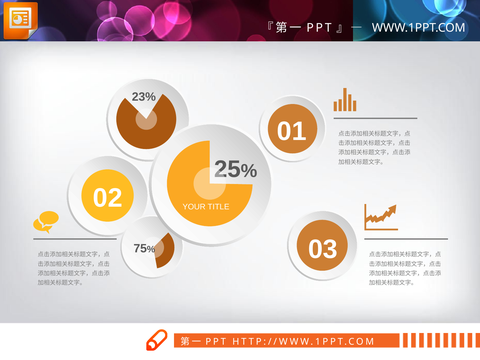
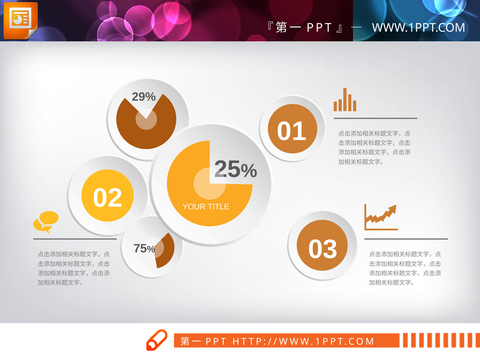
23%: 23% -> 29% (144, 97)
